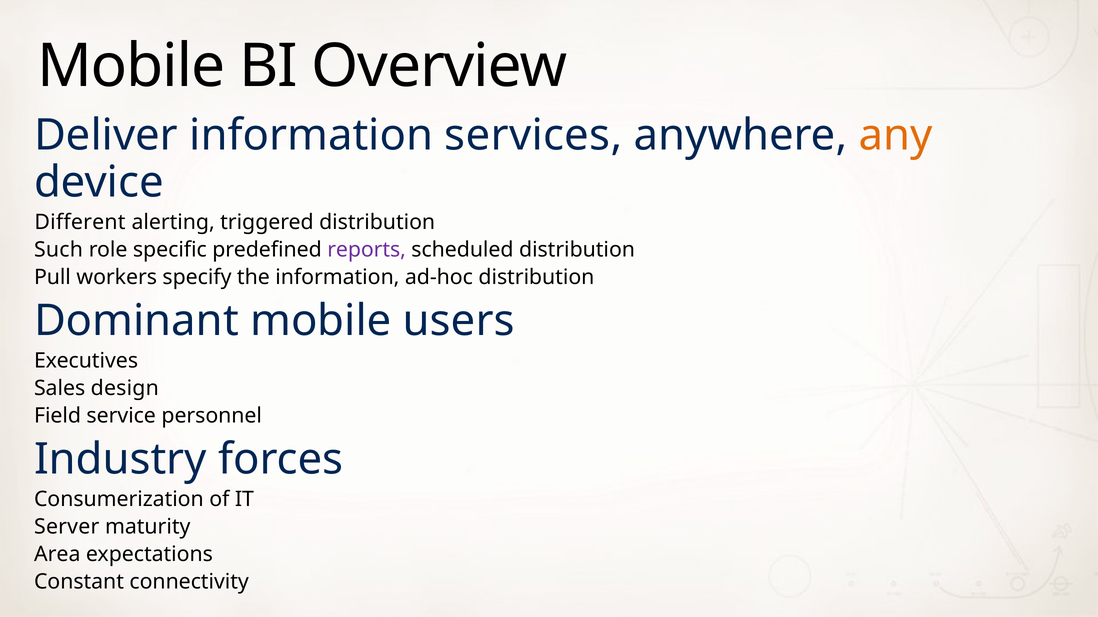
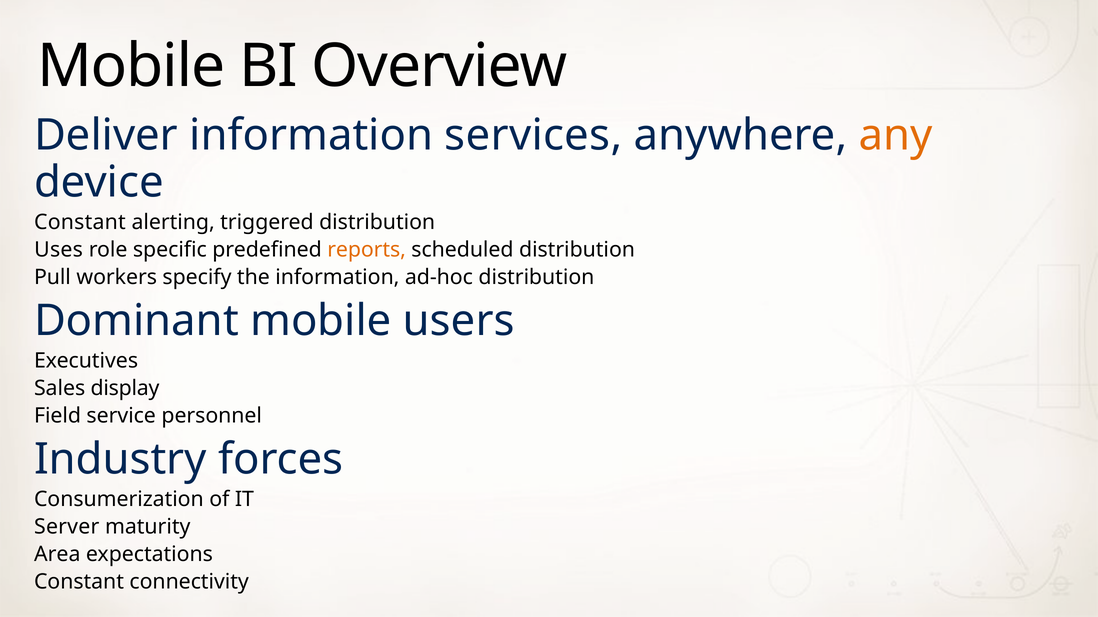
Different: Different -> Constant (80, 222)
Such: Such -> Uses (59, 250)
reports colour: purple -> orange (367, 250)
design: design -> display (125, 388)
